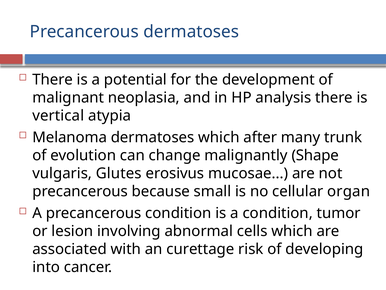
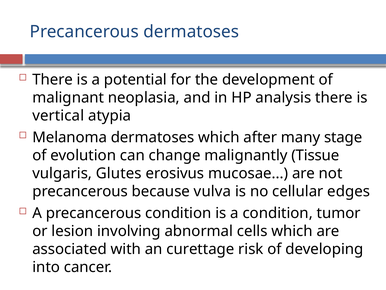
trunk: trunk -> stage (343, 137)
Shape: Shape -> Tissue (315, 155)
small: small -> vulva (212, 191)
organ: organ -> edges (349, 191)
